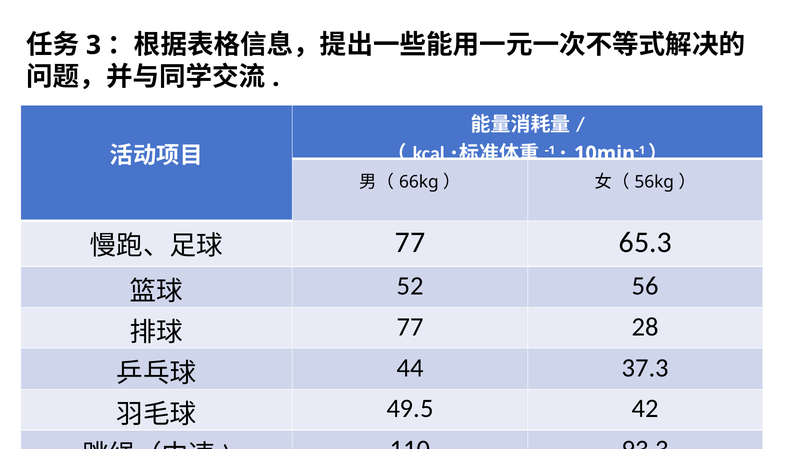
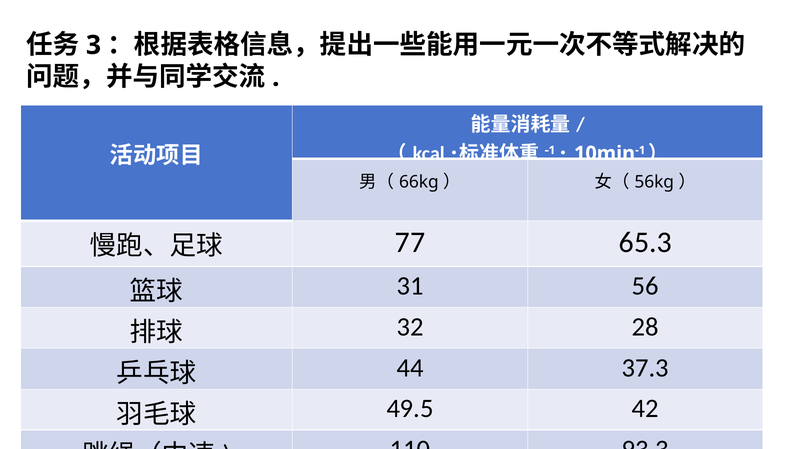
52: 52 -> 31 (410, 286)
77: 77 -> 32 (410, 326)
